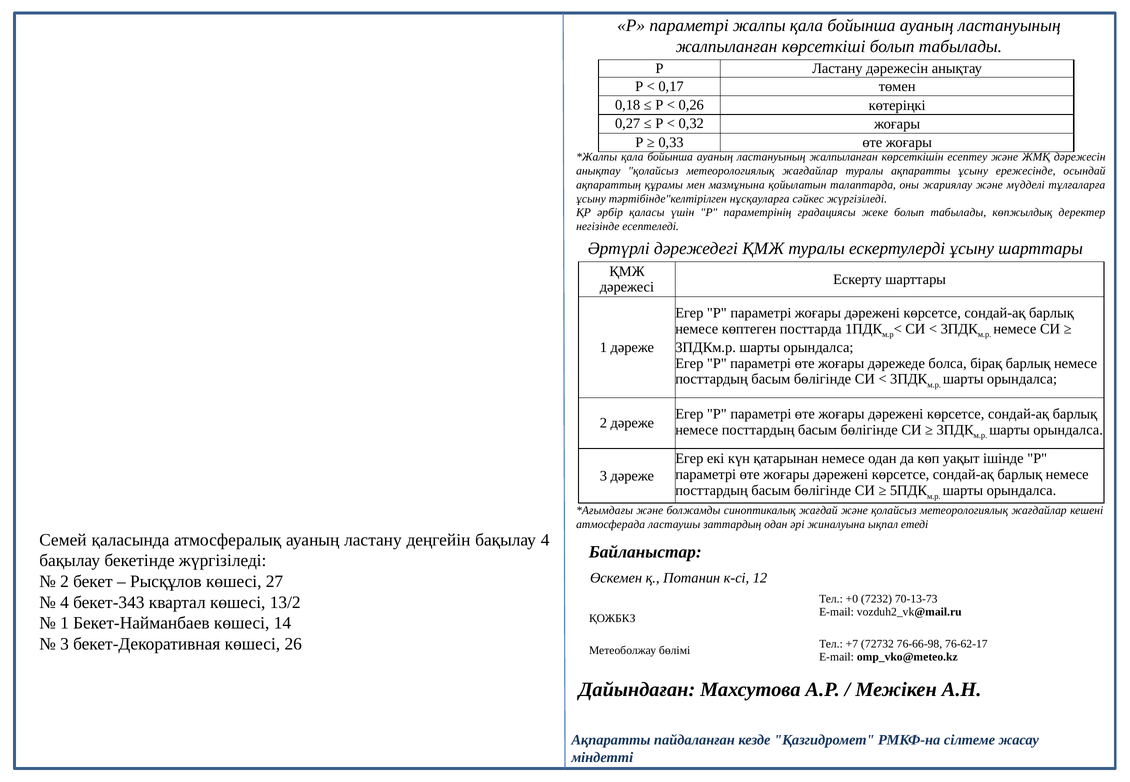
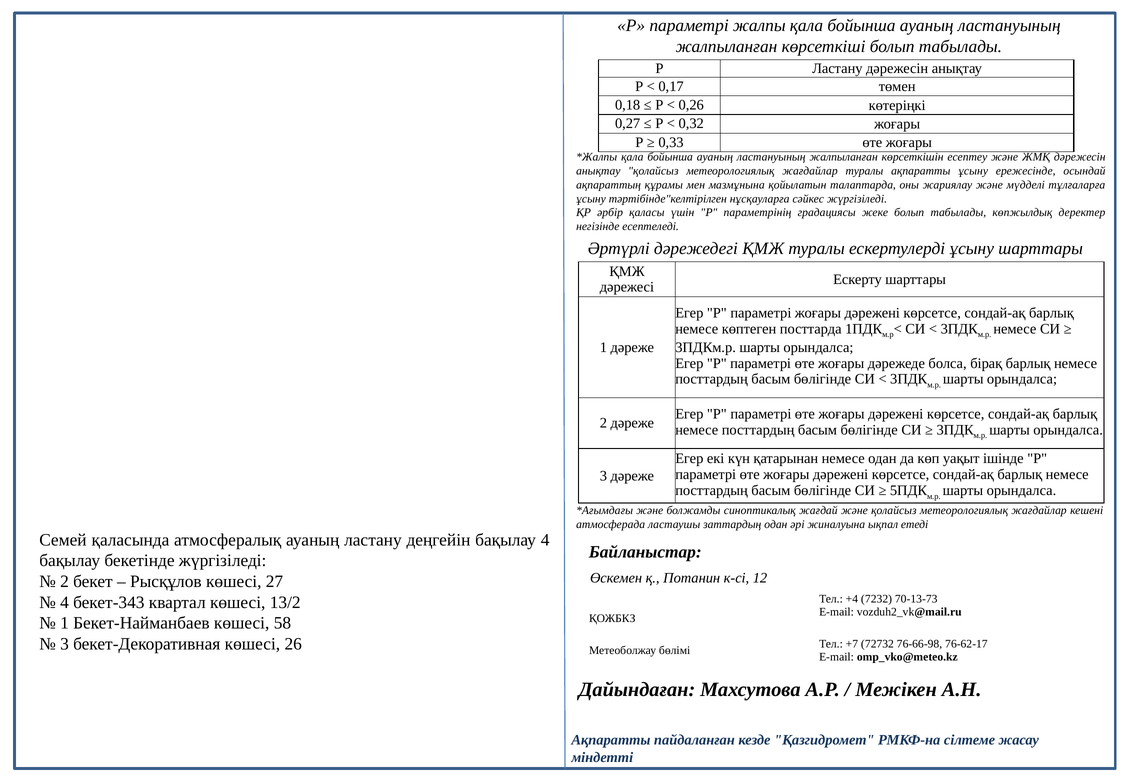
+0: +0 -> +4 (852, 599)
14: 14 -> 58 (282, 623)
